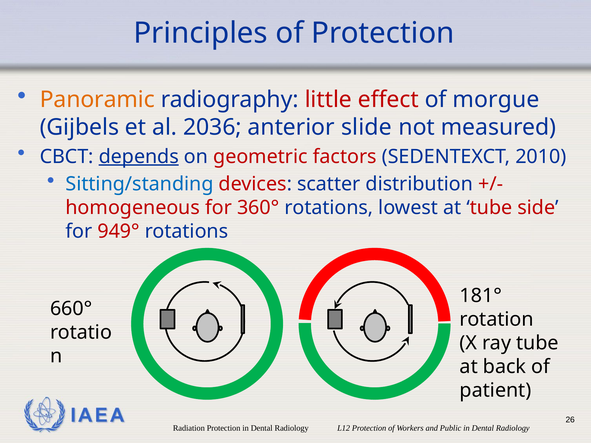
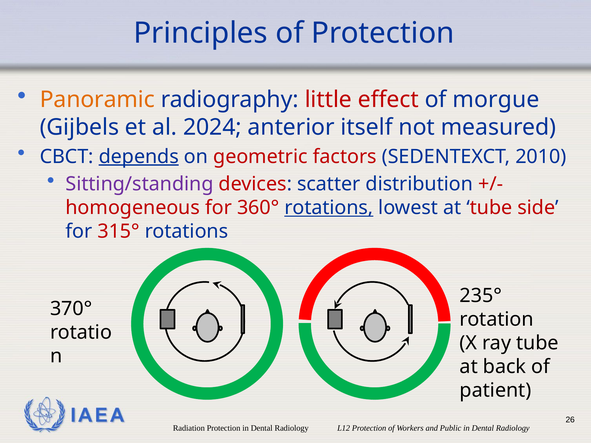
2036: 2036 -> 2024 (212, 127)
slide: slide -> itself (367, 127)
Sitting/standing colour: blue -> purple (140, 184)
rotations underline: none -> present (329, 208)
949°: 949° -> 315° (119, 231)
181°: 181° -> 235° (481, 296)
660°: 660° -> 370° (71, 309)
